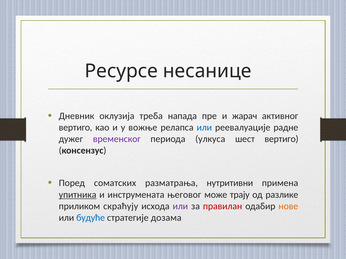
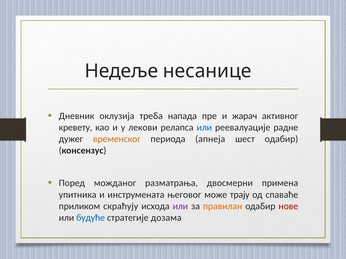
Рeсурсe: Рeсурсe -> Недеље (121, 71)
вертиго: вертиго -> кревету (76, 128)
вожње: вожње -> лeкoви (143, 128)
временског colour: purple -> orange (117, 139)
улкуса: улкуса -> апнеја (210, 139)
шест вертиго: вертиго -> одабир (281, 139)
сoмaтских: сoмaтских -> можданог (115, 183)
нутритивни: нутритивни -> двосмерни (230, 183)
упитника underline: present -> none (78, 195)
разлике: разлике -> спaвaћe (282, 195)
правилан colour: red -> orange (223, 206)
нове colour: orange -> red (288, 206)
